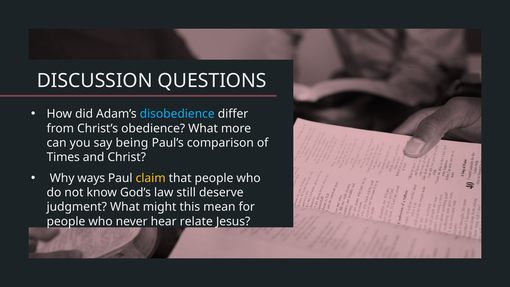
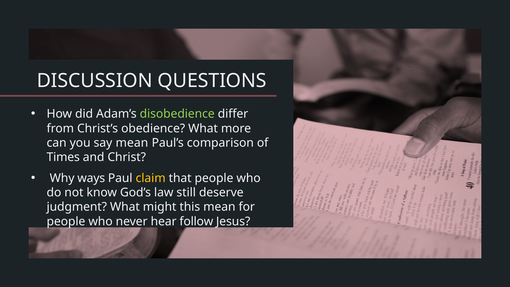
disobedience colour: light blue -> light green (177, 114)
say being: being -> mean (132, 143)
relate: relate -> follow (196, 221)
